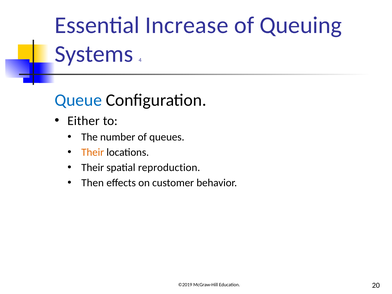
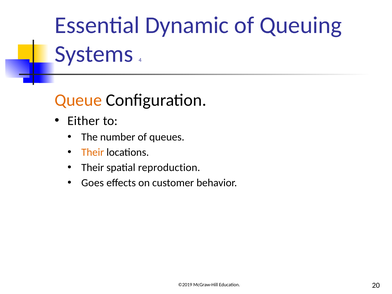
Increase: Increase -> Dynamic (187, 25)
Queue colour: blue -> orange (78, 100)
Then: Then -> Goes (93, 183)
